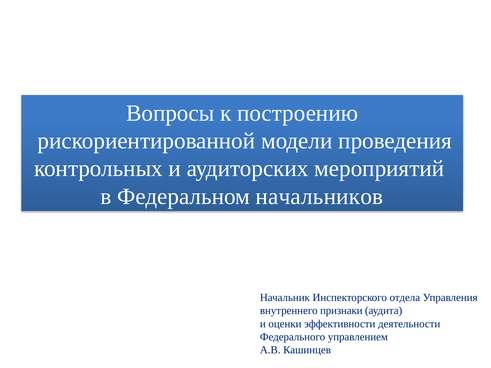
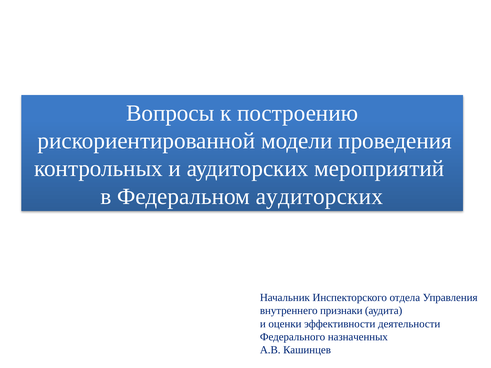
Федеральном начальников: начальников -> аудиторских (319, 197)
управлением: управлением -> назначенных (358, 337)
